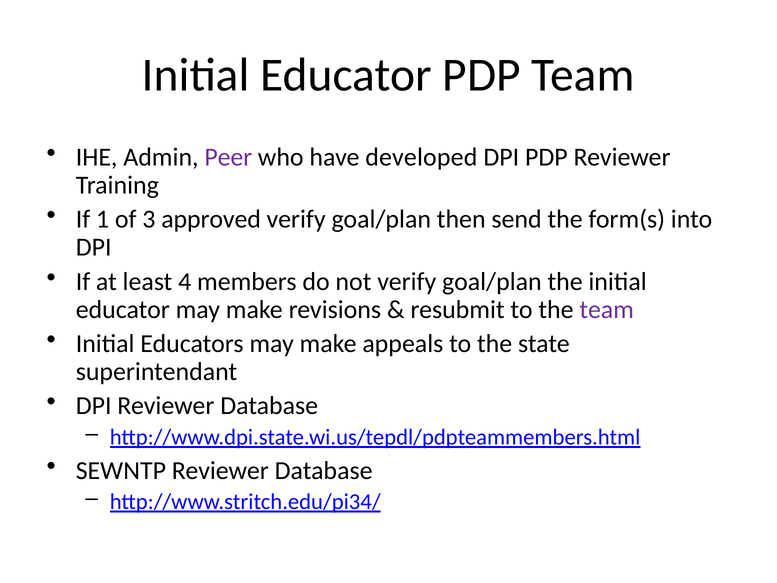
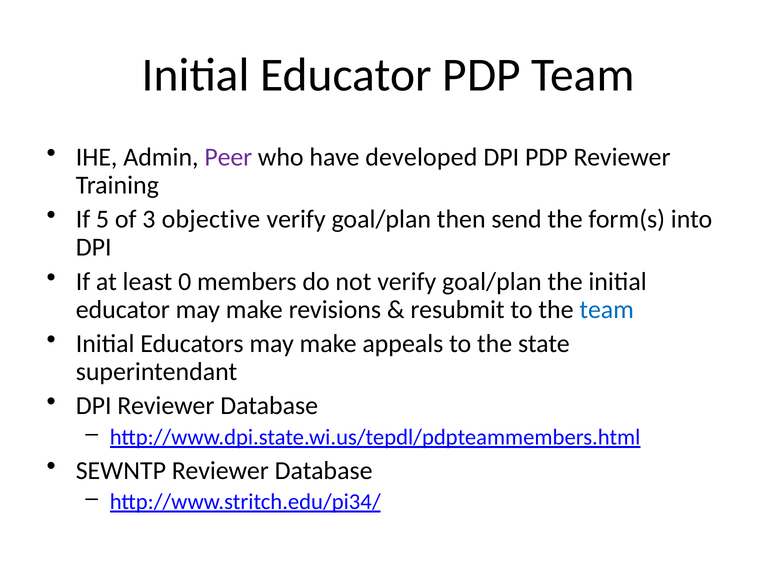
1: 1 -> 5 (103, 219)
approved: approved -> objective (211, 219)
4: 4 -> 0 (185, 281)
team colour: purple -> blue (607, 309)
